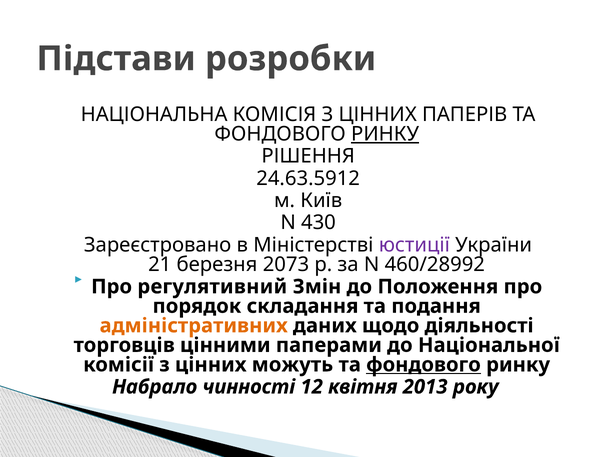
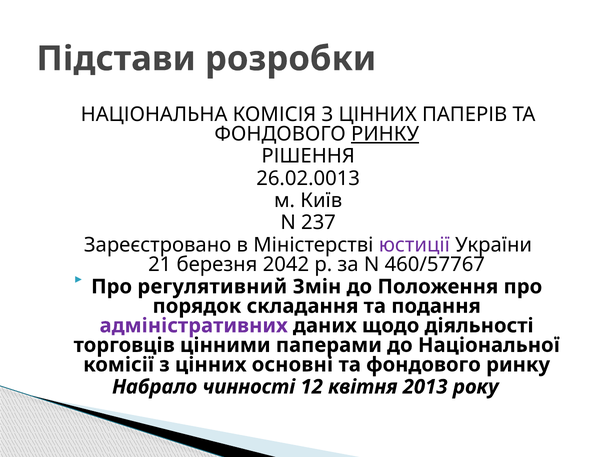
24.63.5912: 24.63.5912 -> 26.02.0013 (308, 178)
430: 430 -> 237 (318, 223)
2073: 2073 -> 2042 (286, 264)
460/28992: 460/28992 -> 460/57767 (435, 264)
адміністративних colour: orange -> purple (194, 325)
можуть: можуть -> основні (292, 364)
фондового underline: present -> none (423, 364)
